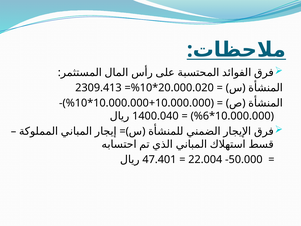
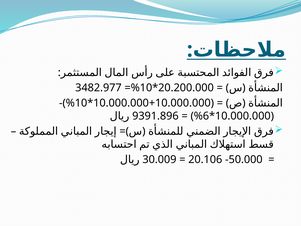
2309.413: 2309.413 -> 3482.977 (98, 88)
20.000.020: 20.000.020 -> 20.200.000 (186, 88)
1400.040: 1400.040 -> 9391.896 (155, 116)
47.401: 47.401 -> 30.009 (159, 159)
22.004: 22.004 -> 20.106 (205, 159)
